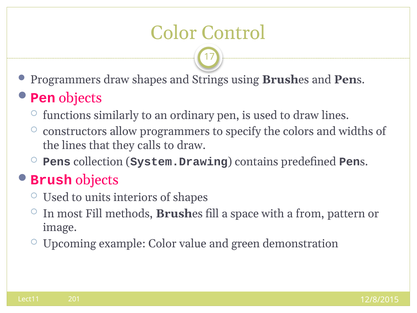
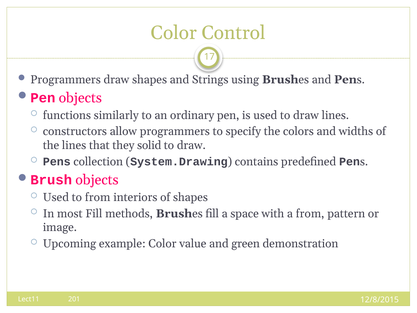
calls: calls -> solid (149, 145)
to units: units -> from (98, 197)
